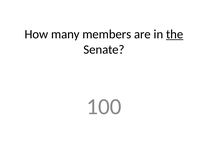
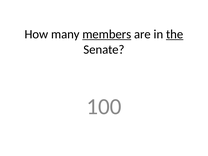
members underline: none -> present (107, 34)
